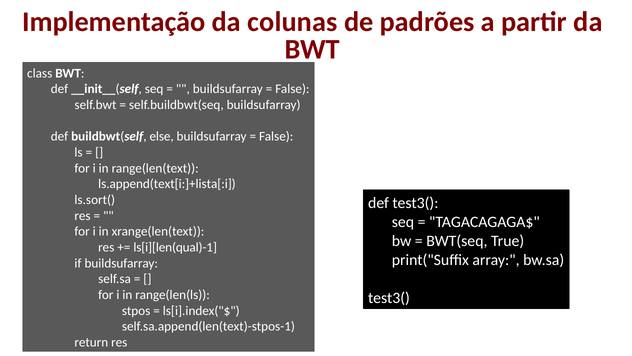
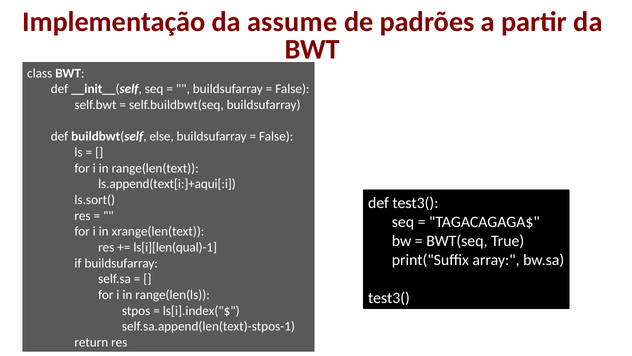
colunas: colunas -> assume (292, 22)
ls.append(text[i:]+lista[:i: ls.append(text[i:]+lista[:i -> ls.append(text[i:]+aqui[:i (167, 184)
